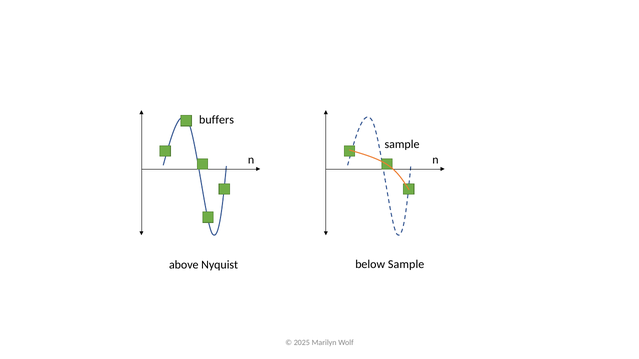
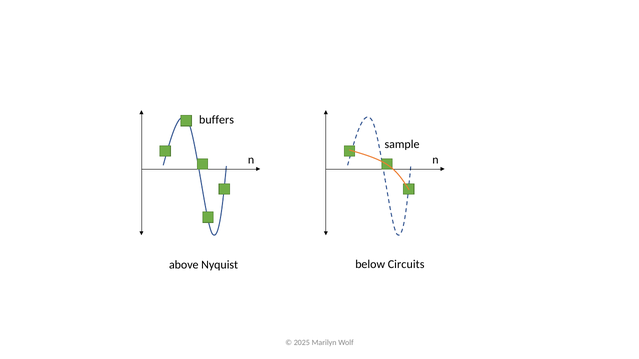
below Sample: Sample -> Circuits (406, 265)
